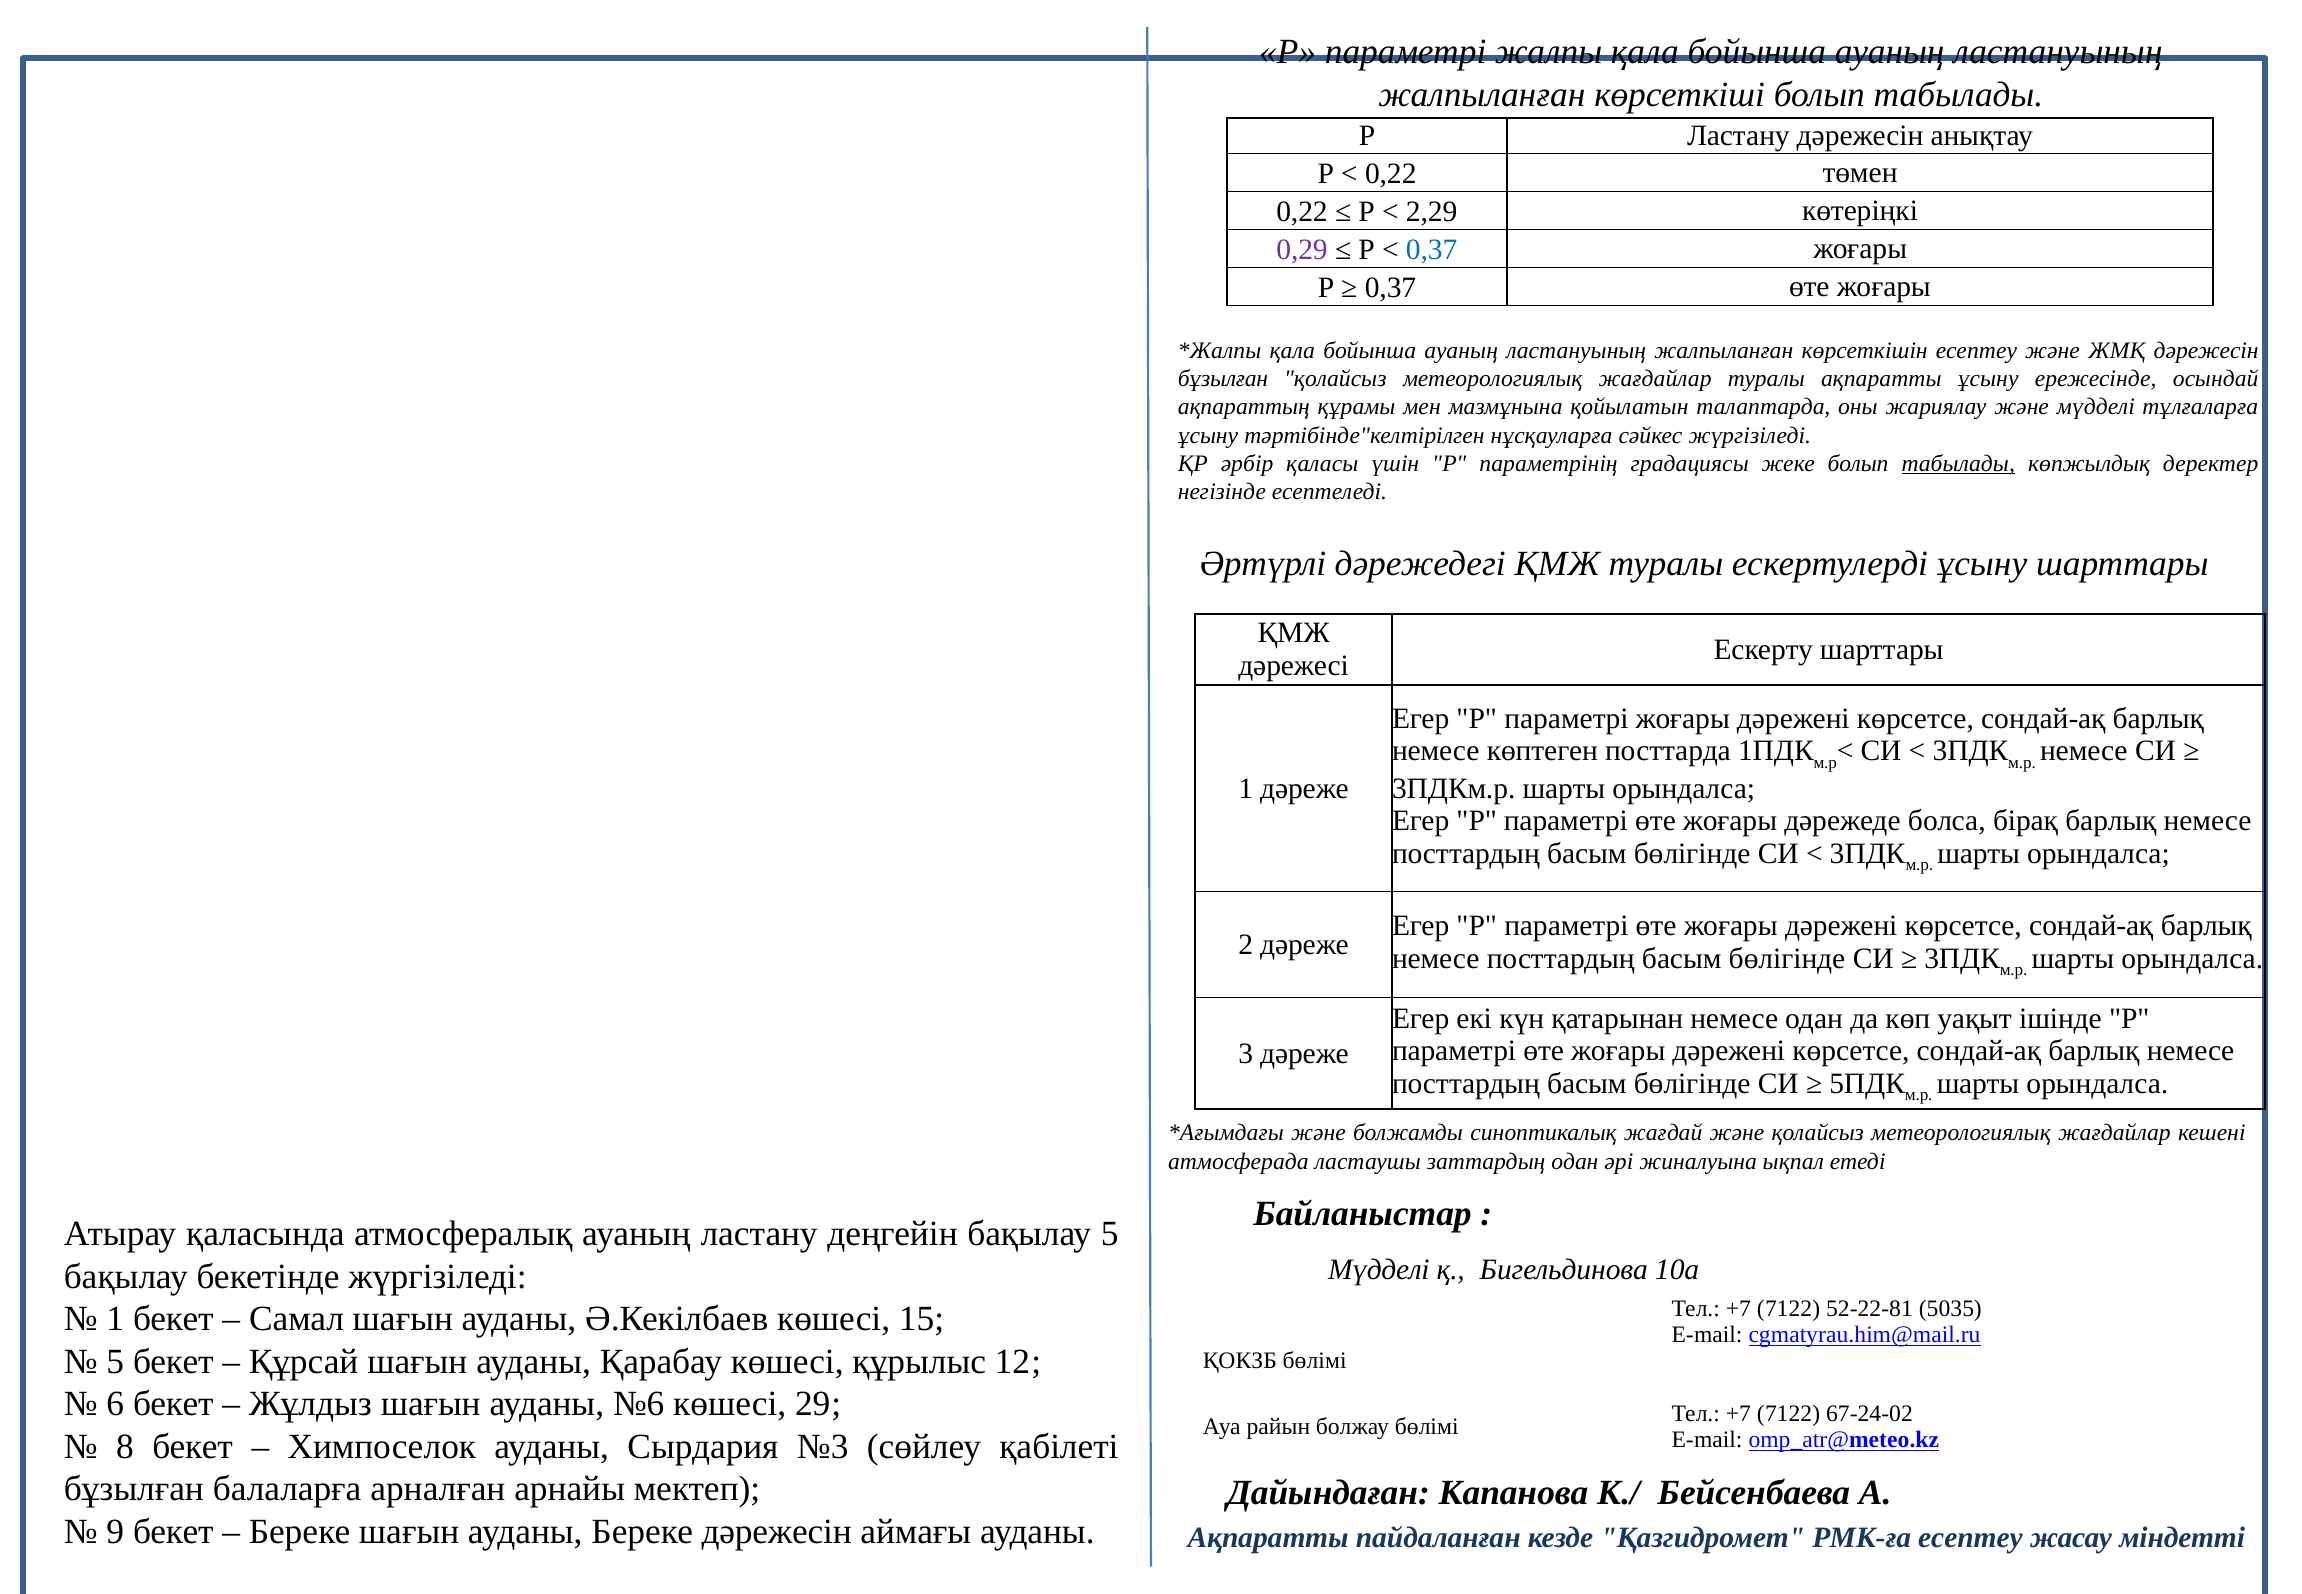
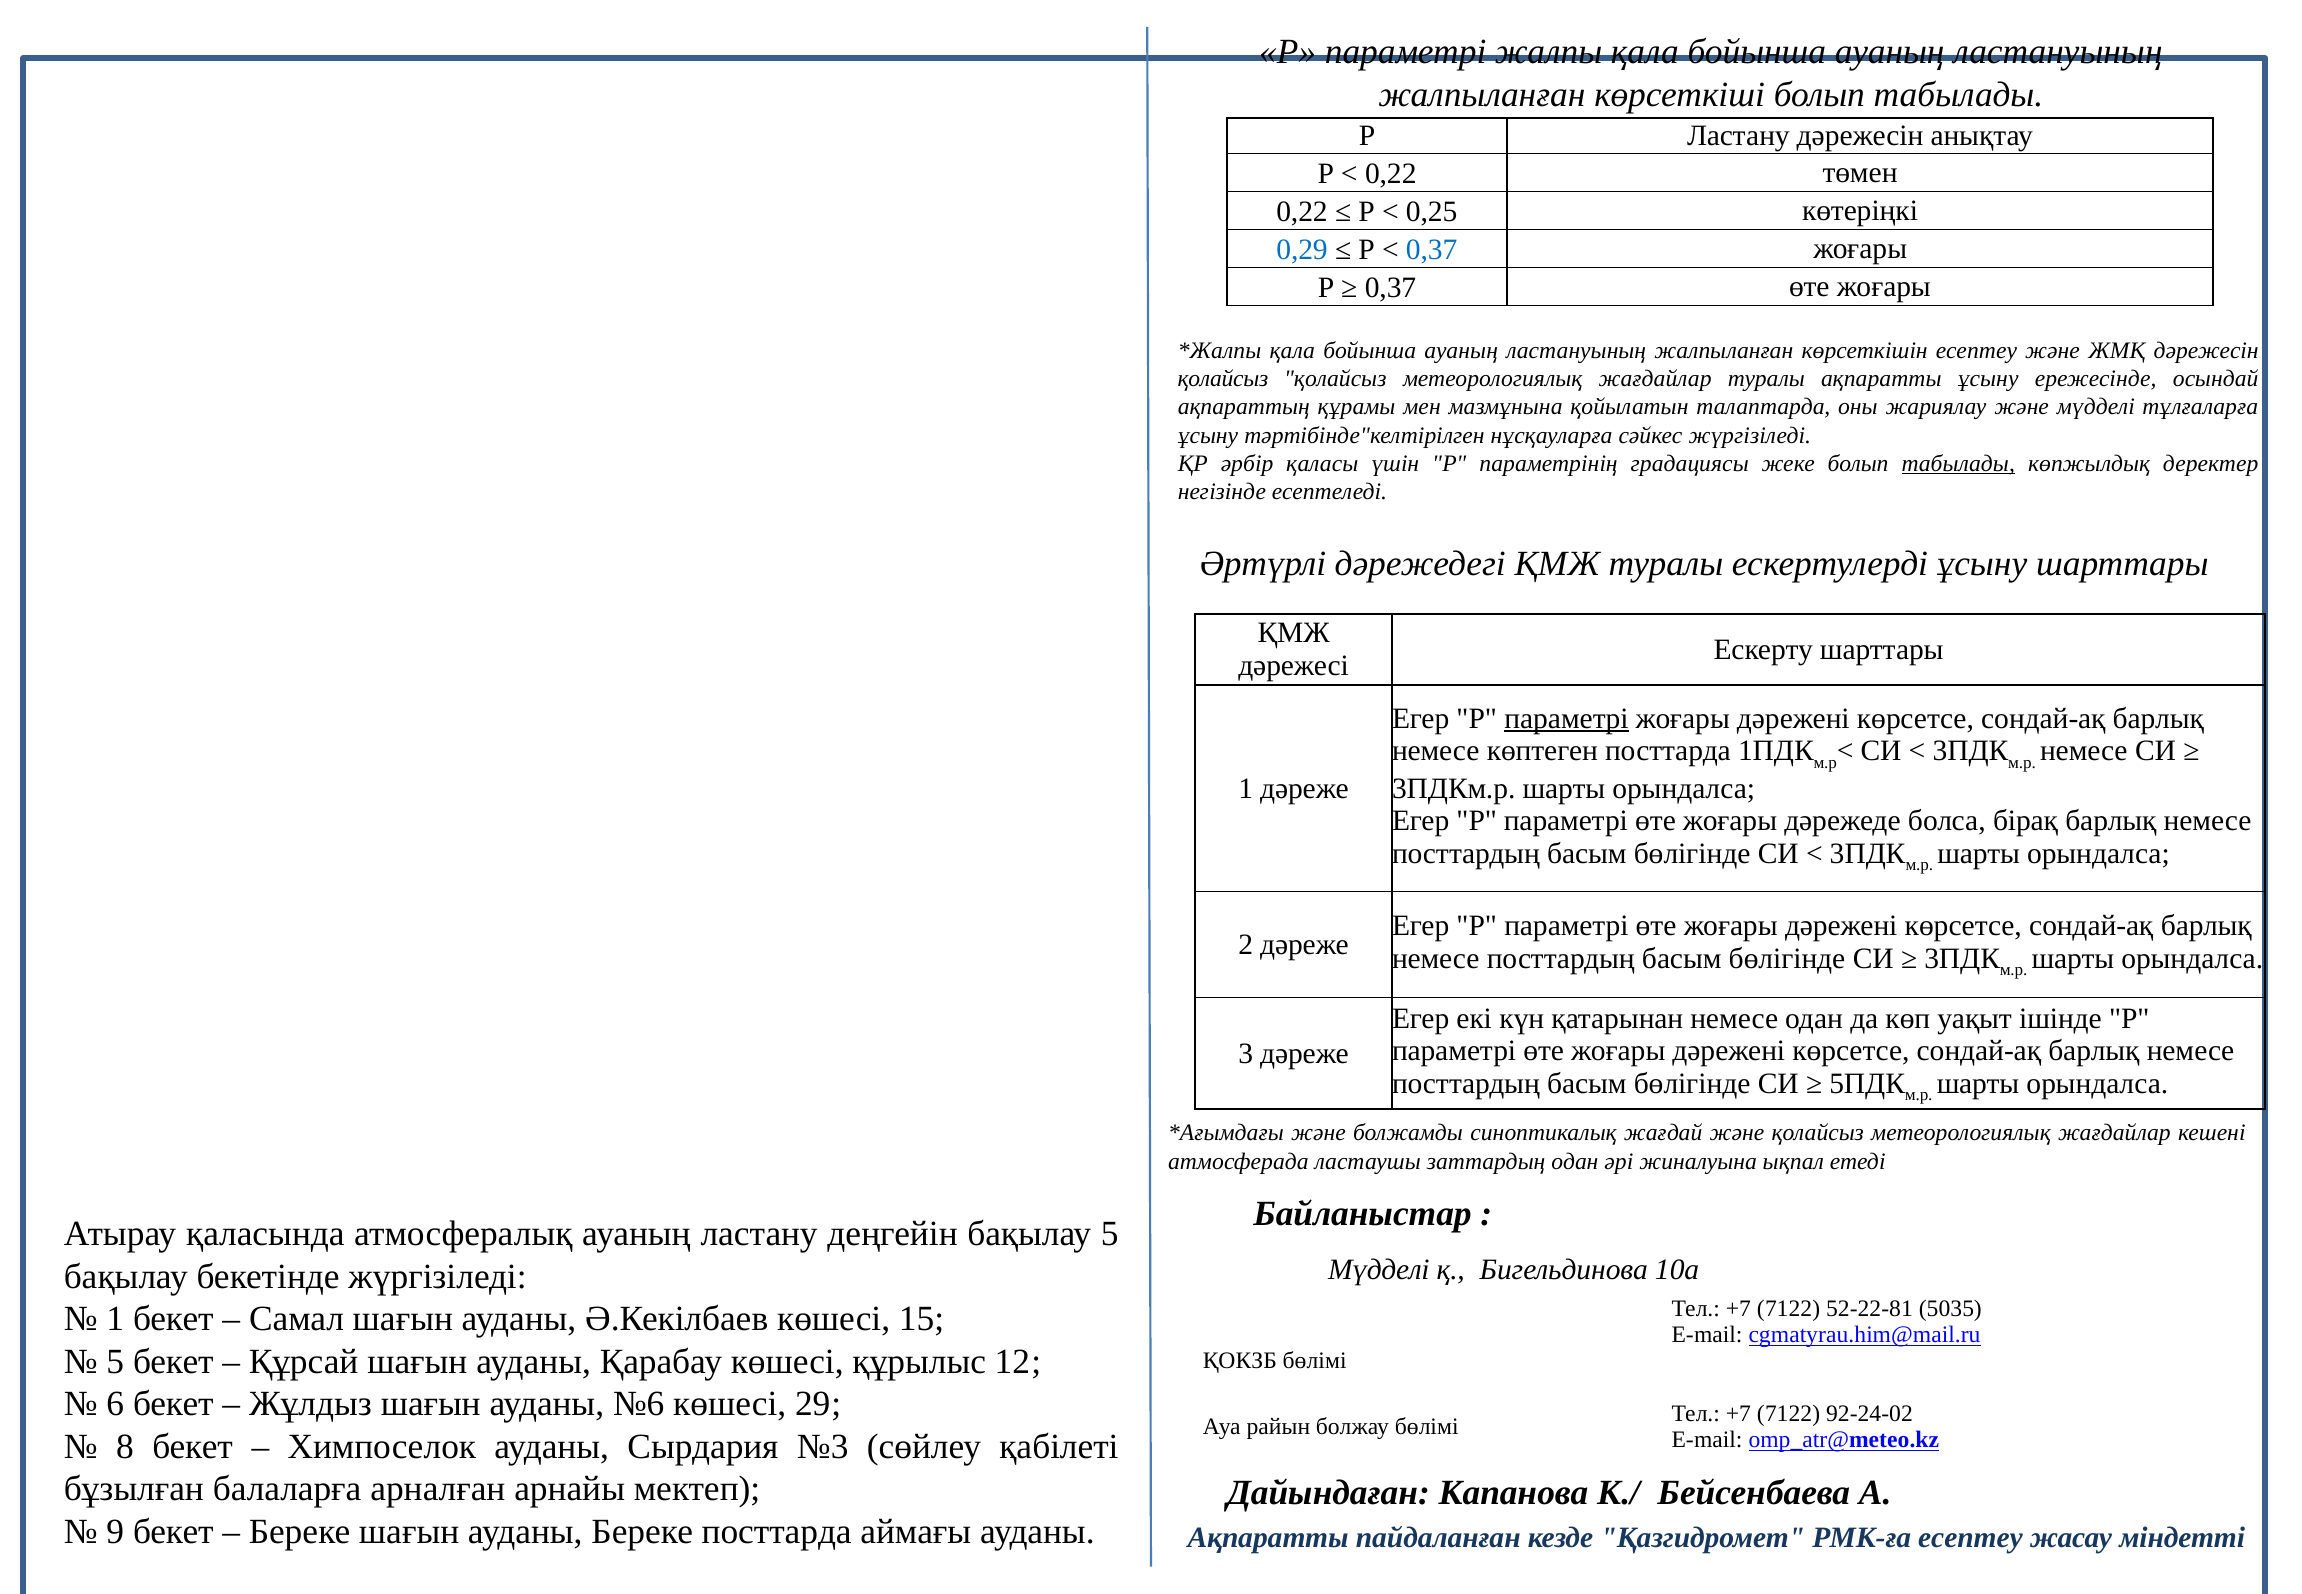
2,29: 2,29 -> 0,25 (1432, 212)
0,29 colour: purple -> blue (1302, 250)
бұзылған: бұзылған -> қолайсыз (1223, 379)
параметрі underline: none -> present (1566, 718)
67-24-02: 67-24-02 -> 92-24-02 (1869, 1414)
Береке дәрежесін: дәрежесін -> посттарда (777, 1531)
